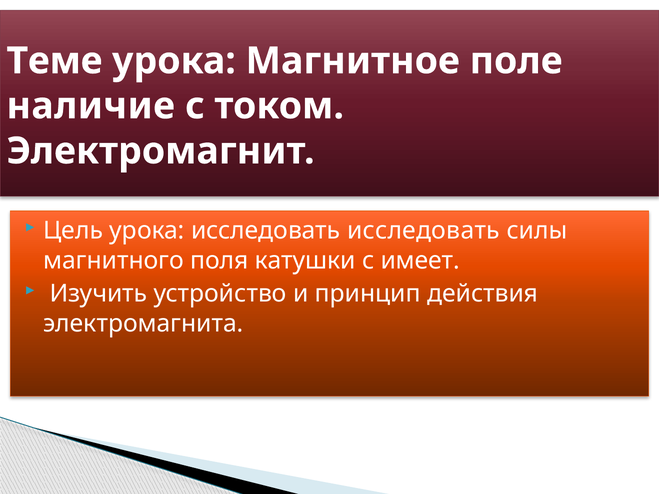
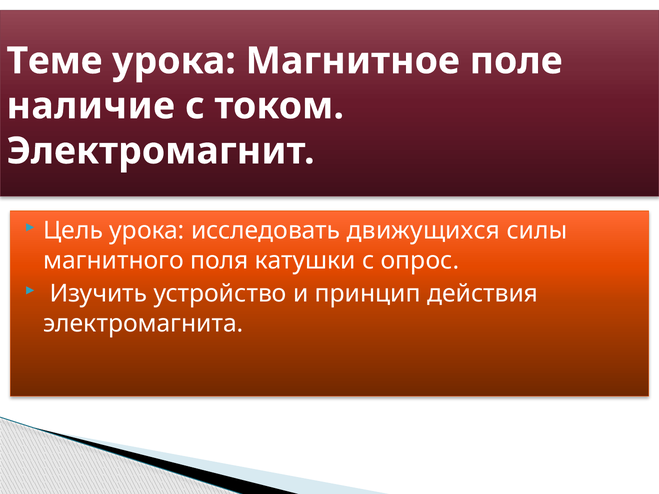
исследовать исследовать: исследовать -> движущихся (423, 231)
имеет: имеет -> опрос (420, 261)
